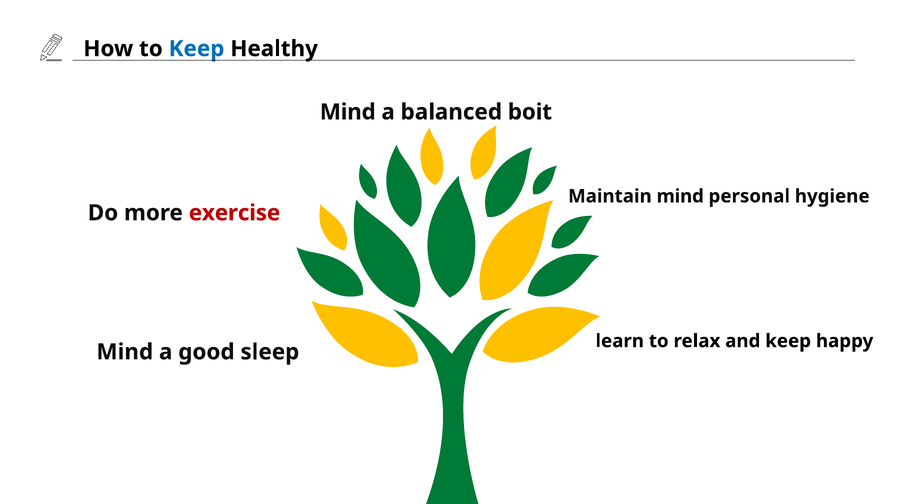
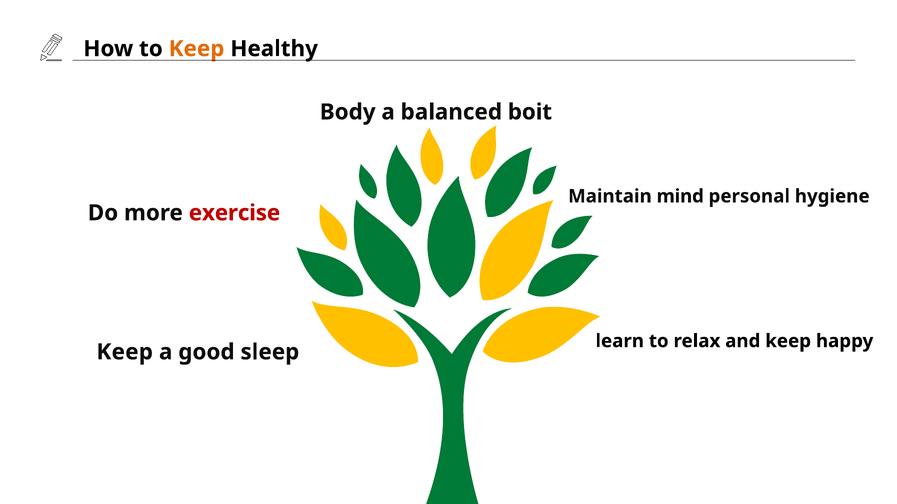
Keep colour: blue -> orange (197, 49)
Mind: Mind -> Body (348, 112)
Mind: Mind -> Keep (125, 352)
